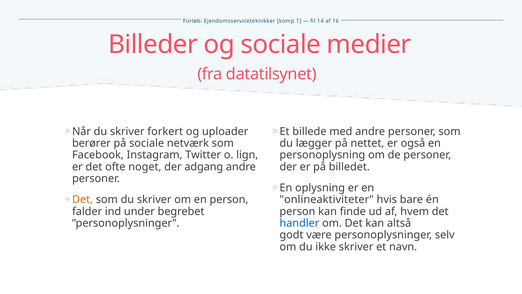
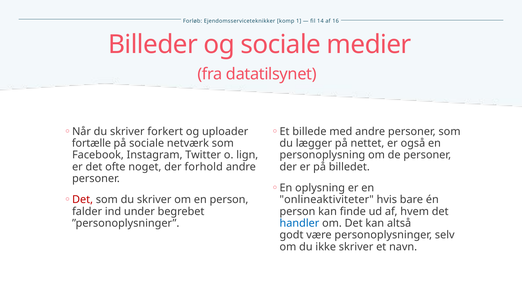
berører: berører -> fortælle (91, 143)
adgang: adgang -> forhold (204, 167)
Det colour: orange -> red (83, 199)
